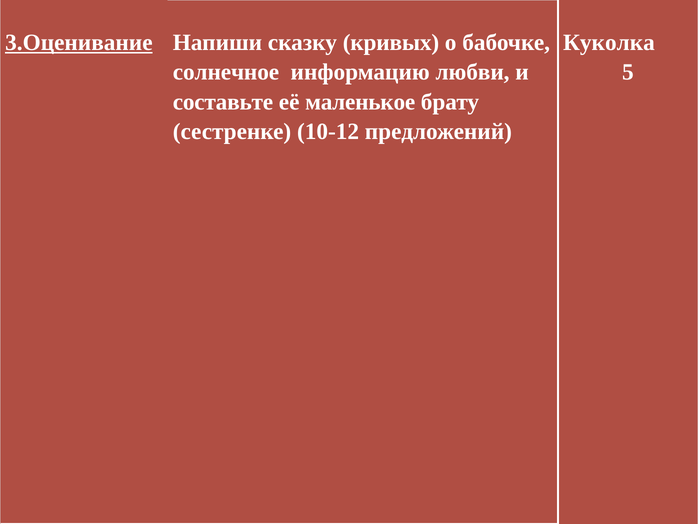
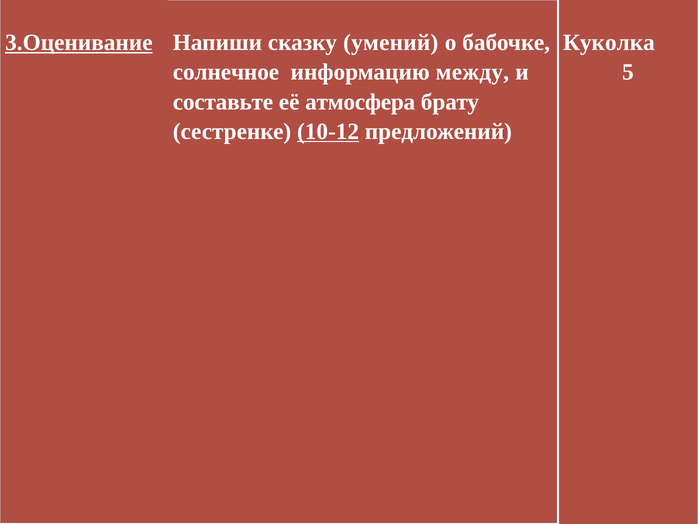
кривых: кривых -> умений (391, 43)
любви: любви -> между (472, 72)
маленькое: маленькое -> атмосфера (360, 102)
10-12 underline: none -> present (328, 131)
